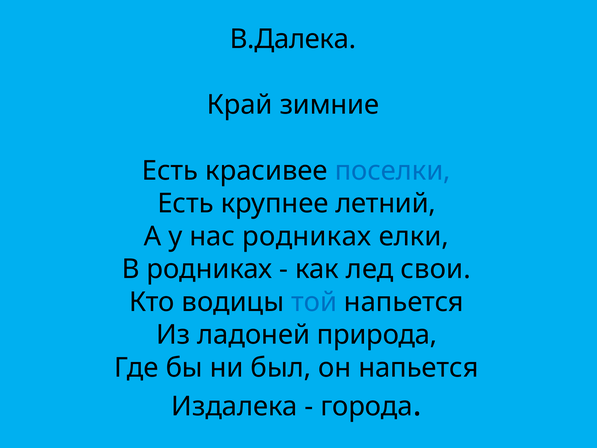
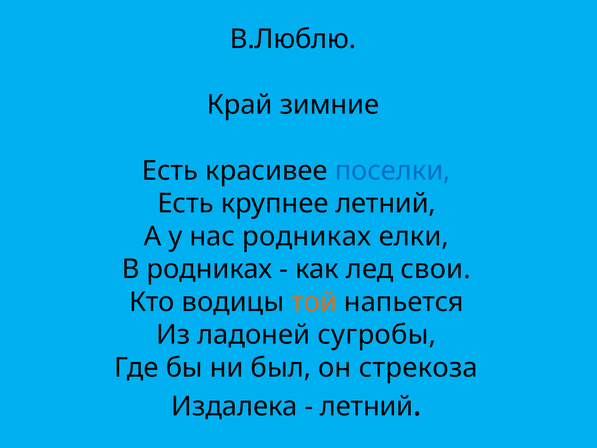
В.Далека: В.Далека -> В.Люблю (293, 39)
той colour: blue -> orange (314, 302)
природа: природа -> сугробы (377, 335)
он напьется: напьется -> стрекоза (418, 368)
города: города -> летний (367, 406)
